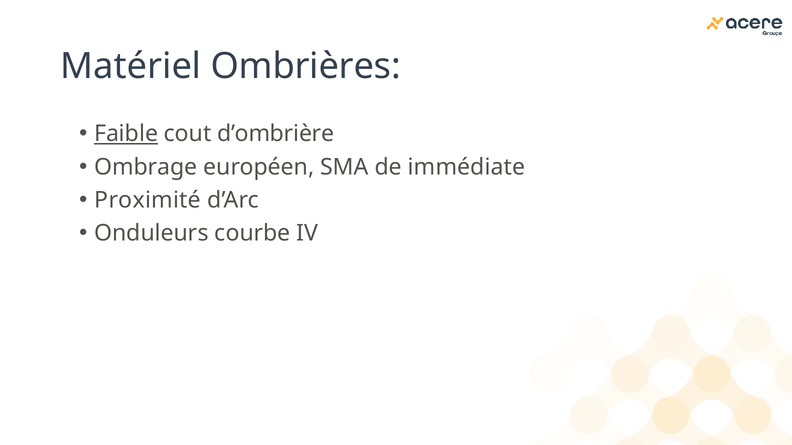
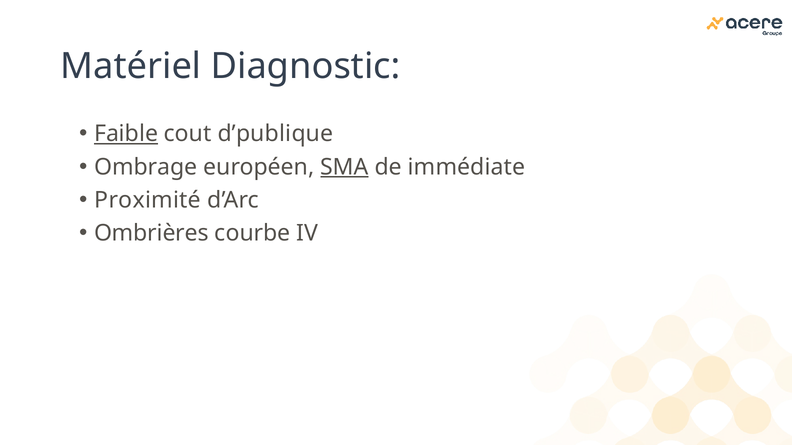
Ombrières: Ombrières -> Diagnostic (306, 67)
d’ombrière: d’ombrière -> d’publique (275, 134)
SMA underline: none -> present (345, 167)
Onduleurs: Onduleurs -> Ombrières (151, 234)
